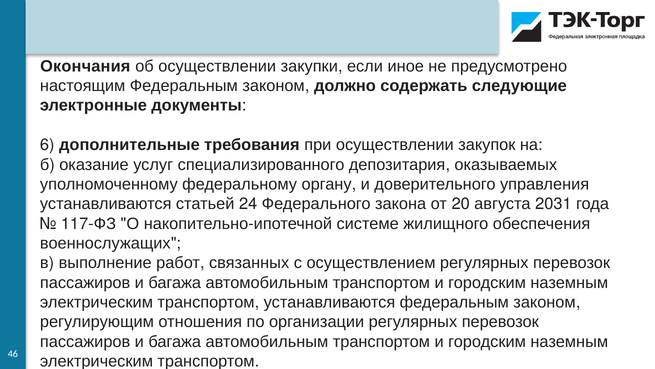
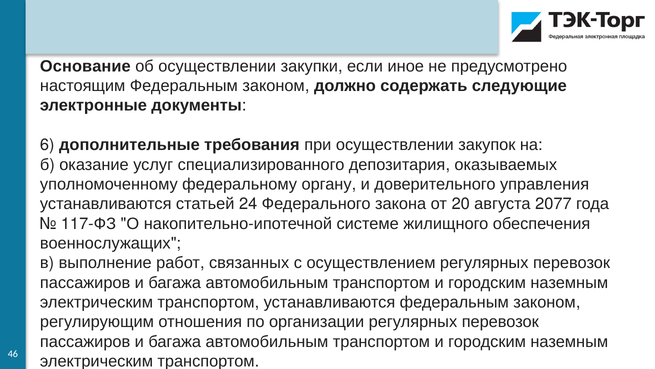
Окончания: Окончания -> Основание (85, 66)
2031: 2031 -> 2077 (553, 204)
